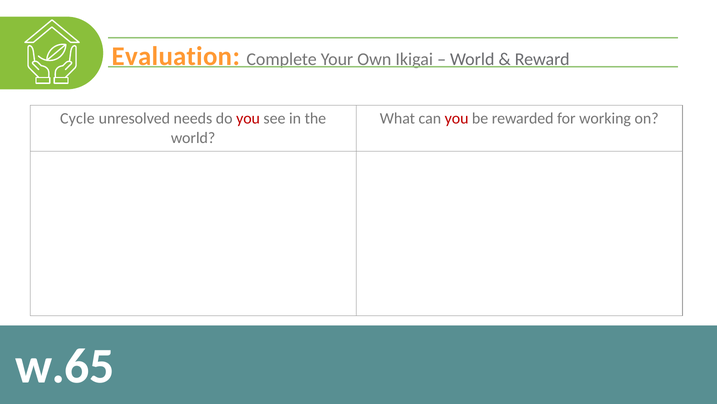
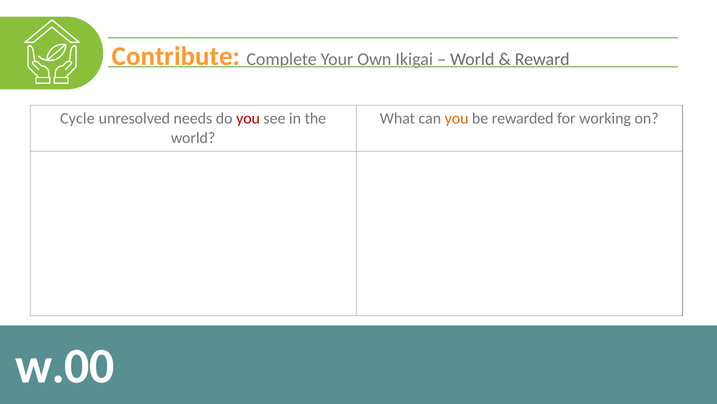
Evaluation: Evaluation -> Contribute (176, 56)
you colour: red -> orange (457, 118)
w.65: w.65 -> w.00 (65, 366)
